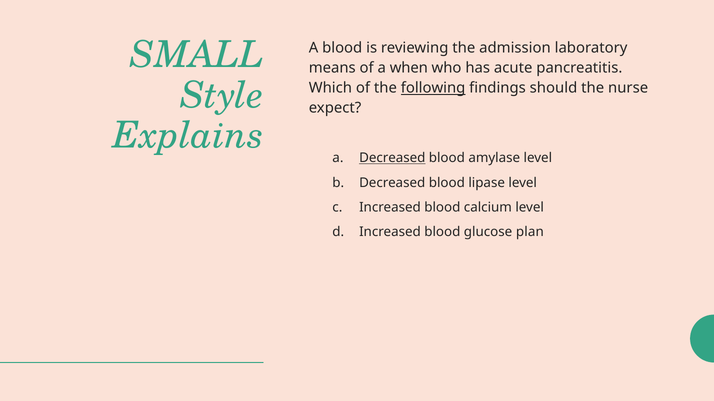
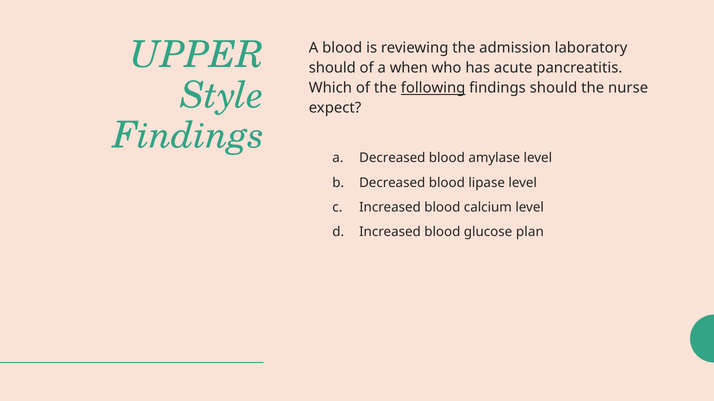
SMALL: SMALL -> UPPER (197, 55)
means: means -> should (332, 68)
Explains: Explains -> Findings (188, 136)
Decreased underline: present -> none (392, 158)
